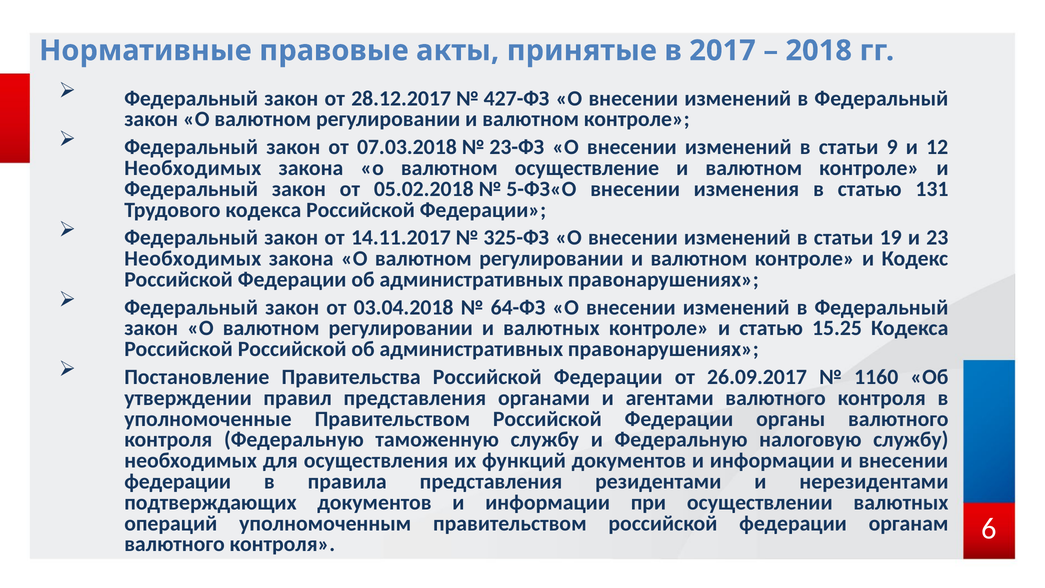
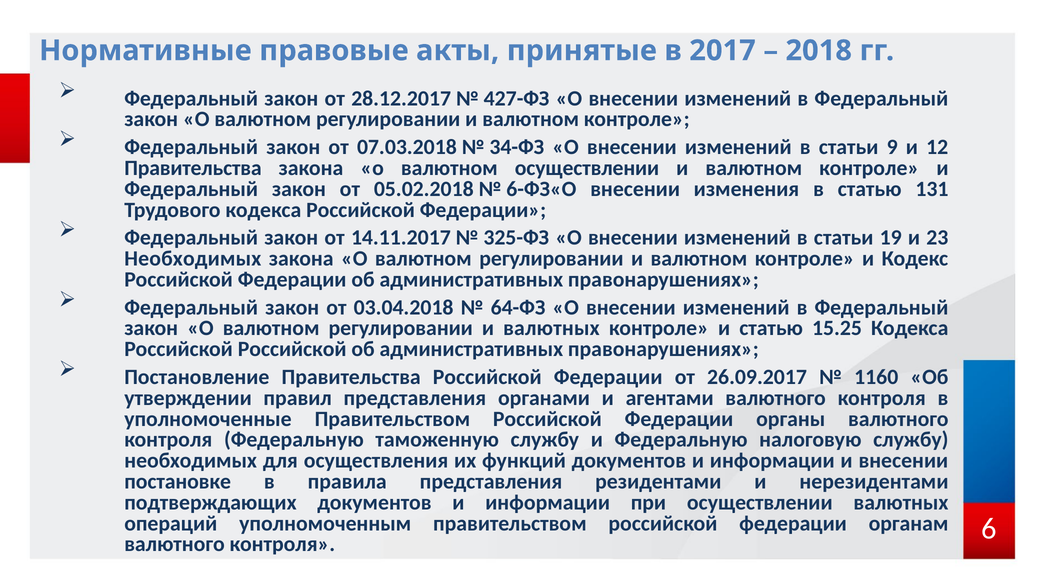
23-ФЗ: 23-ФЗ -> 34-ФЗ (517, 147)
Необходимых: Необходимых -> Правительства (193, 168)
валютном осуществление: осуществление -> осуществлении (587, 168)
5-ФЗ«О: 5-ФЗ«О -> 6-ФЗ«О (541, 189)
федерации: федерации -> постановке (178, 481)
